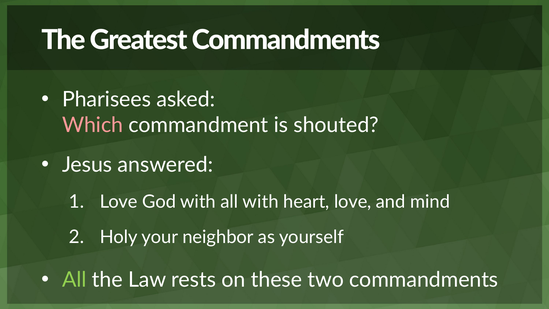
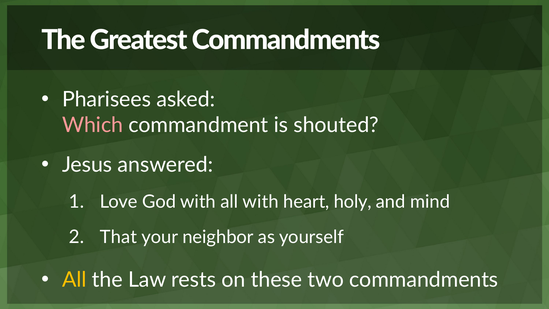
heart love: love -> holy (353, 202)
Holy: Holy -> That (118, 237)
All colour: light green -> yellow (74, 280)
